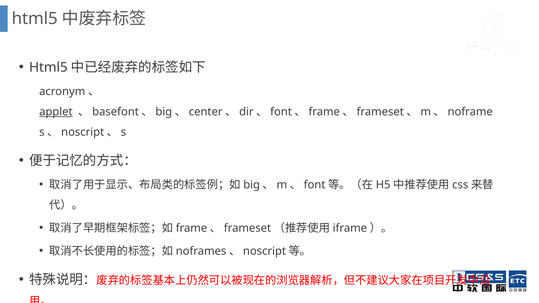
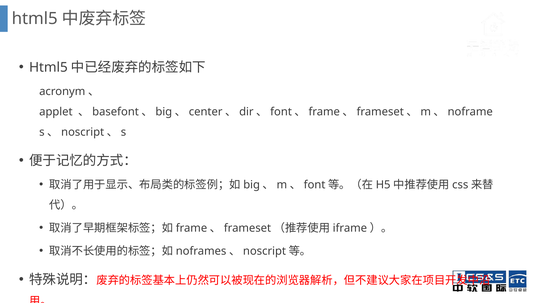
applet underline: present -> none (56, 112)
